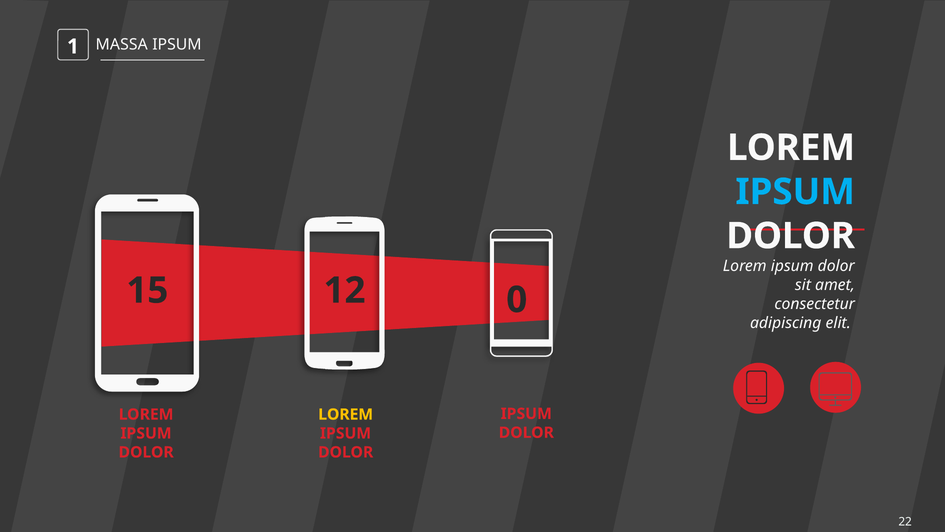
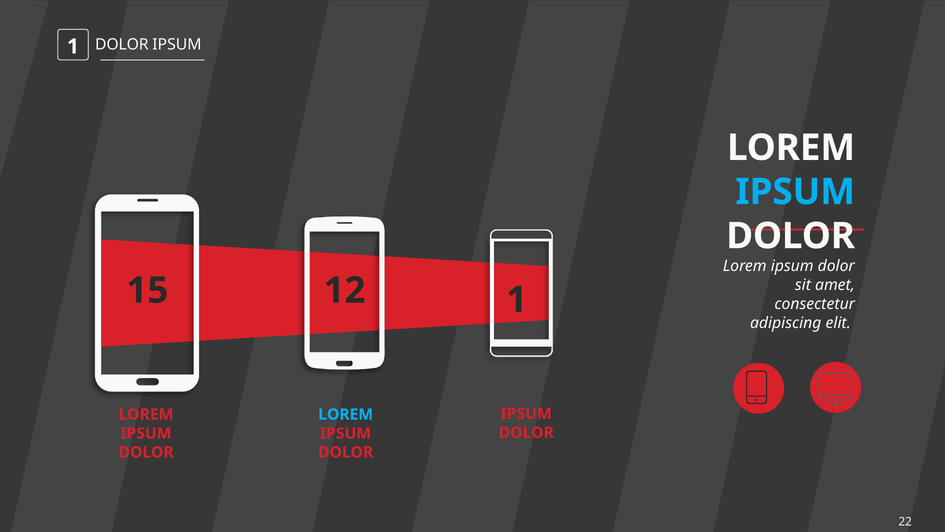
1 MASSA: MASSA -> DOLOR (122, 45)
12 0: 0 -> 1 (517, 300)
LOREM colour: yellow -> light blue (346, 414)
